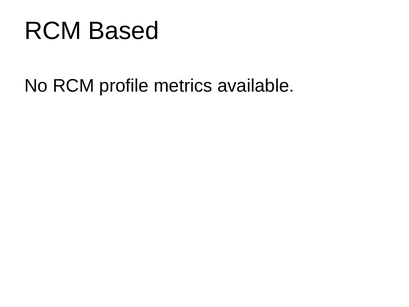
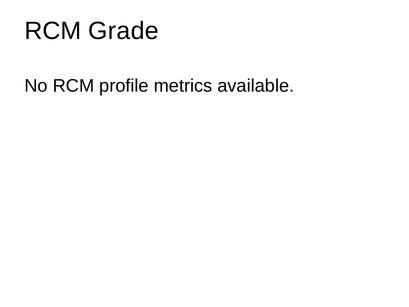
Based: Based -> Grade (124, 31)
